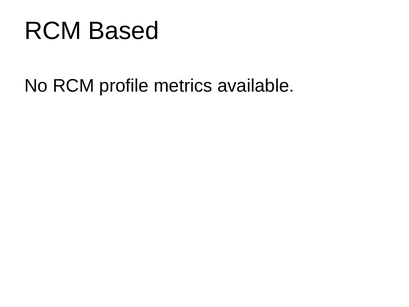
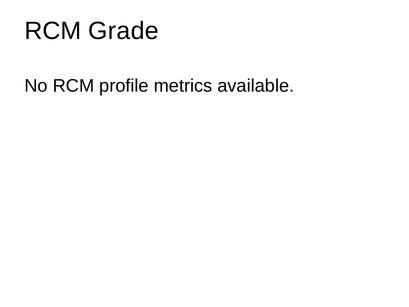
Based: Based -> Grade (124, 31)
